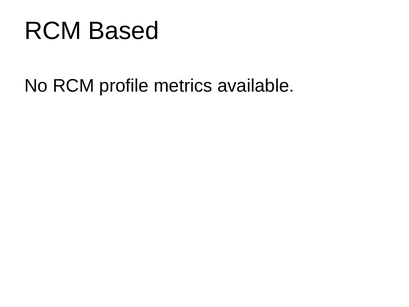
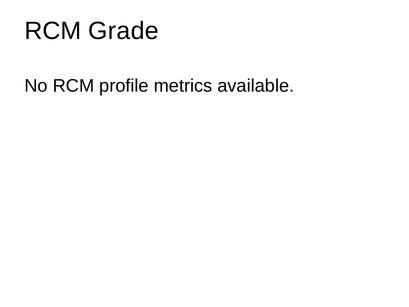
Based: Based -> Grade (124, 31)
